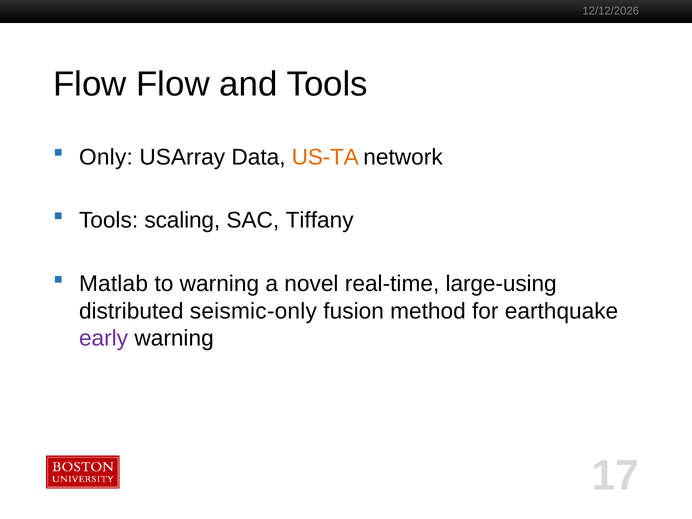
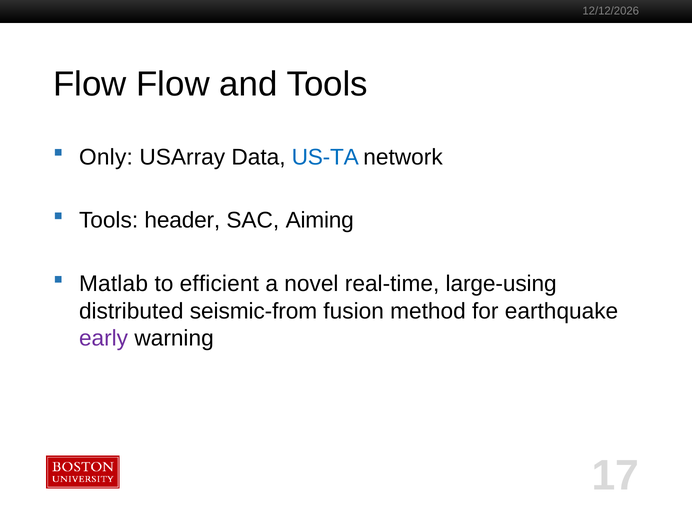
US-TA colour: orange -> blue (325, 157)
scaling: scaling -> header (182, 220)
Tiffany: Tiffany -> Aiming (320, 220)
to warning: warning -> efficient (219, 284)
seismic-only: seismic-only -> seismic-from (254, 311)
